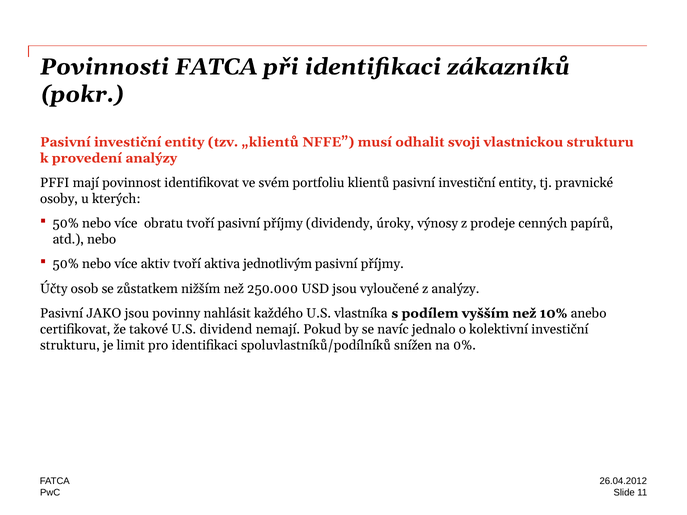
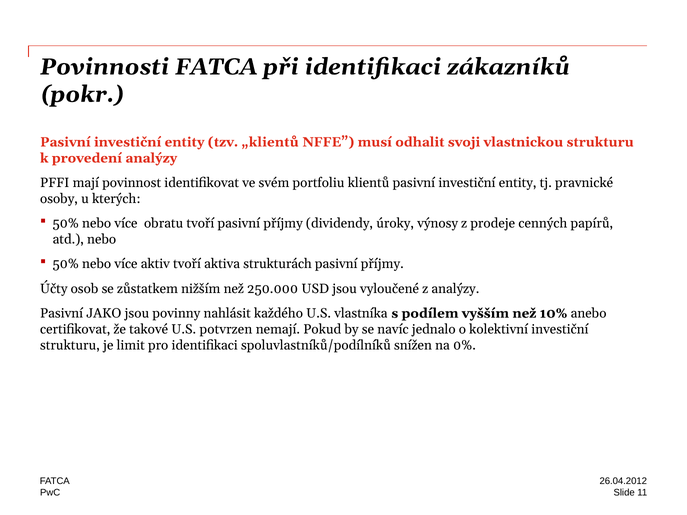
jednotlivým: jednotlivým -> strukturách (278, 264)
dividend: dividend -> potvrzen (226, 329)
